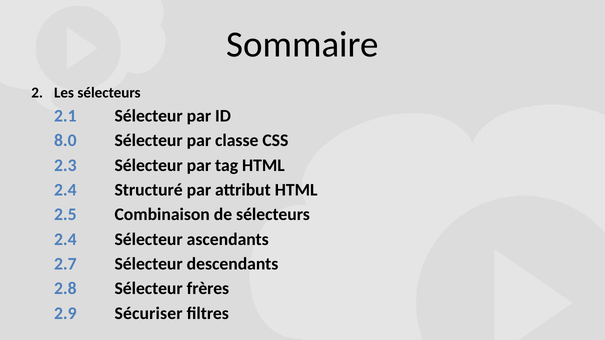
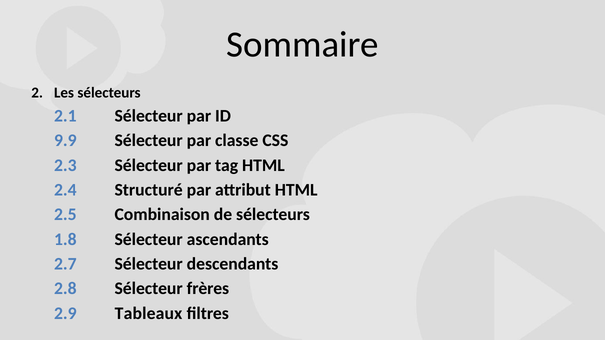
8.0: 8.0 -> 9.9 (65, 141)
2.4: 2.4 -> 1.8 (65, 239)
Sécuriser: Sécuriser -> Tableaux (149, 313)
